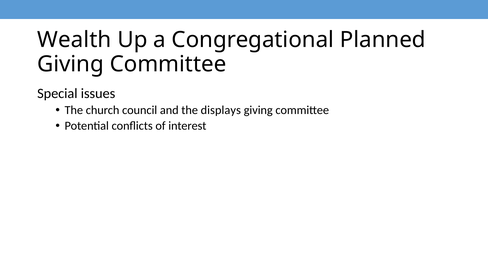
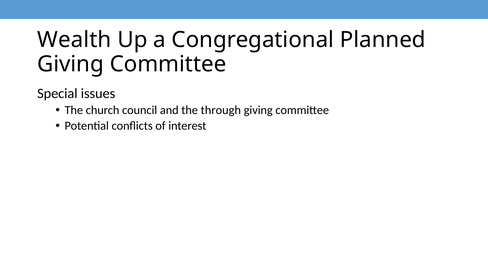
displays: displays -> through (221, 110)
